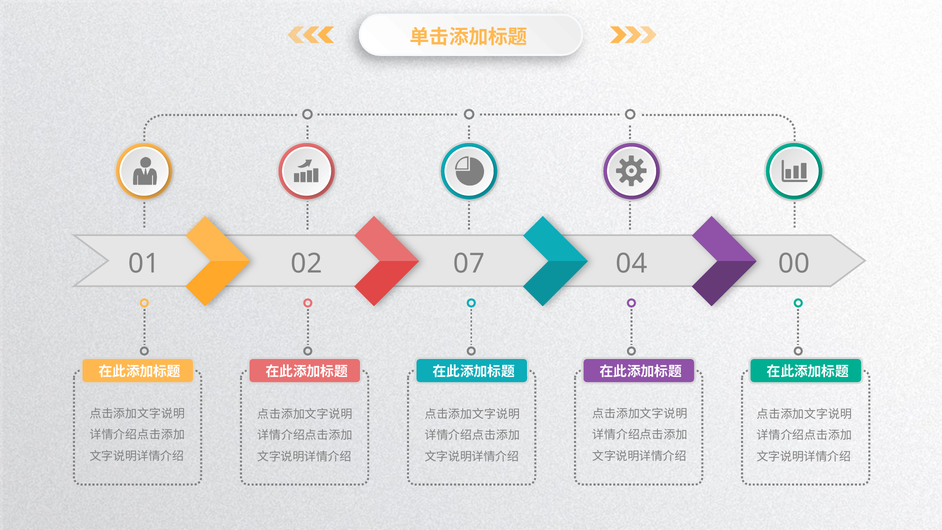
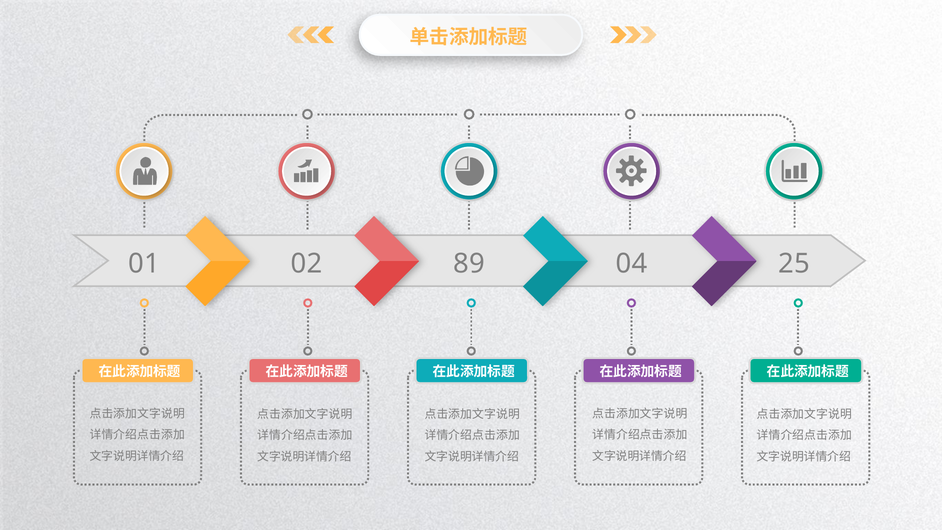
07: 07 -> 89 (469, 264)
00: 00 -> 25 (794, 264)
